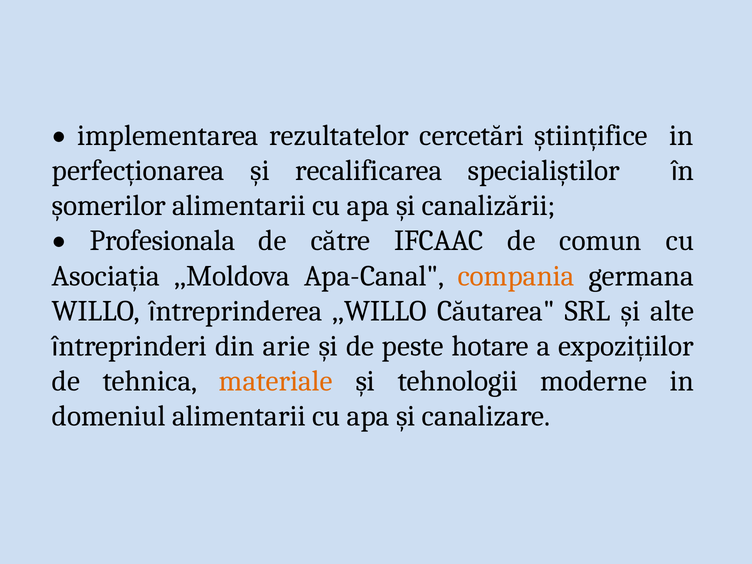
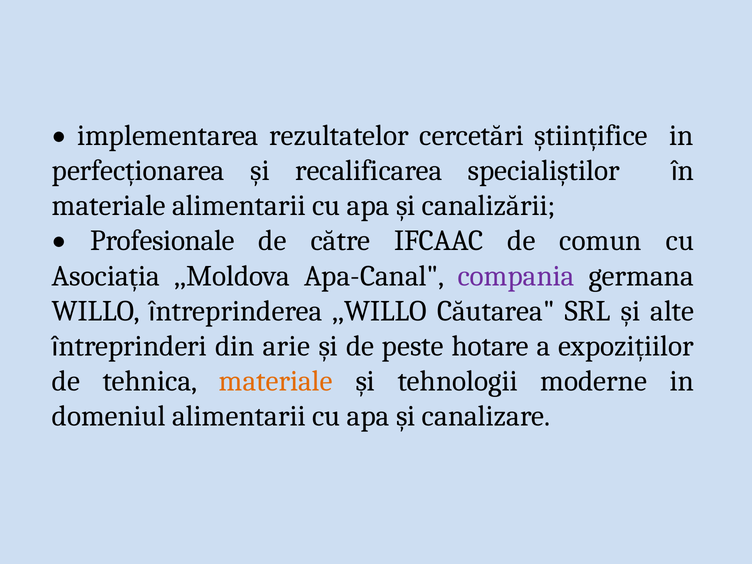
șomerilor: șomerilor -> materiale (109, 206)
Profesionala: Profesionala -> Profesionale (163, 241)
compania colour: orange -> purple (516, 276)
